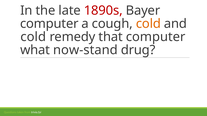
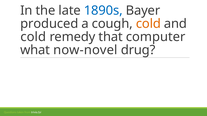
1890s colour: red -> blue (103, 11)
computer: computer -> produced (49, 24)
now-stand: now-stand -> now-novel (85, 50)
